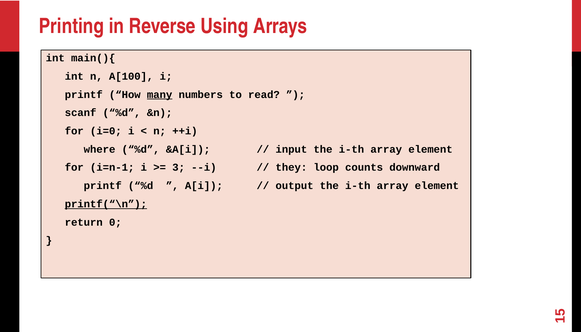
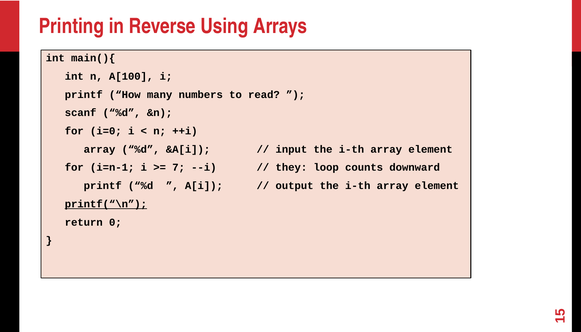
many underline: present -> none (160, 95)
where: where -> array (100, 149)
3: 3 -> 7 (179, 168)
